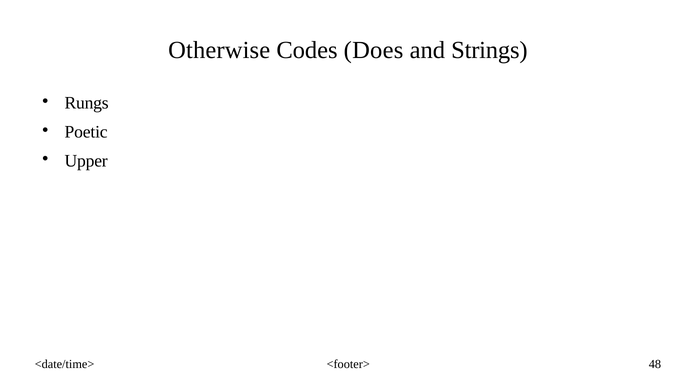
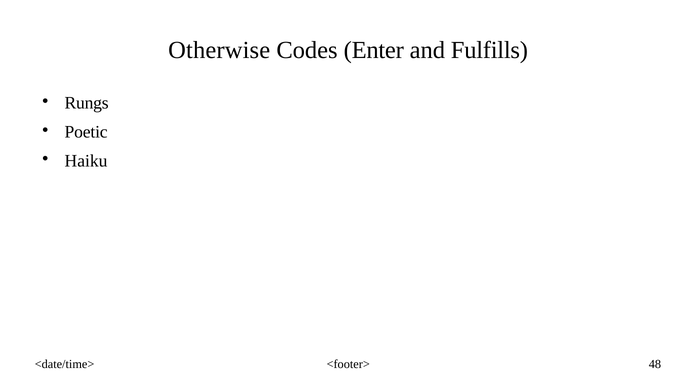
Does: Does -> Enter (374, 50)
Strings: Strings -> Fulfills (489, 50)
Upper: Upper -> Haiku (86, 161)
